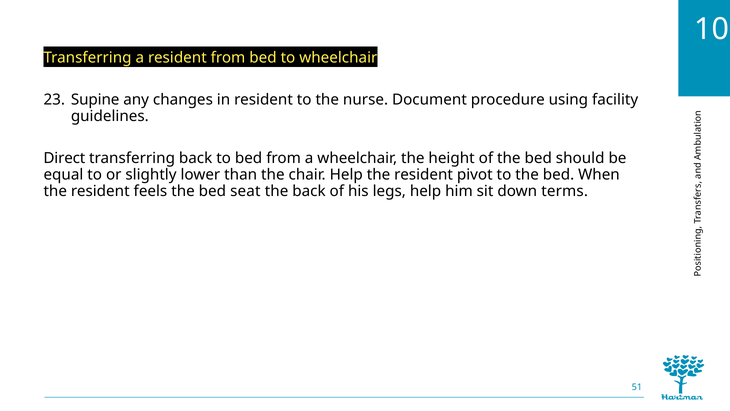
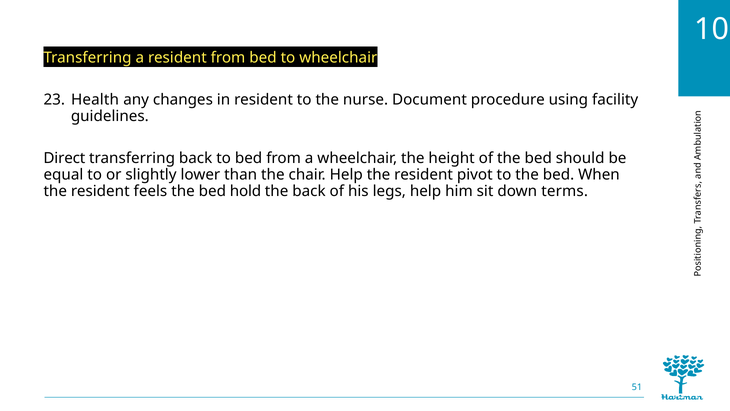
Supine: Supine -> Health (95, 100)
seat: seat -> hold (245, 191)
